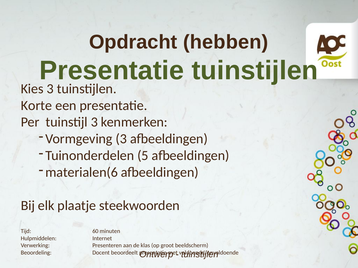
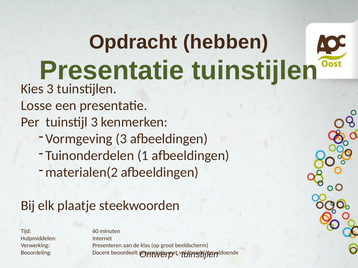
Korte: Korte -> Losse (36, 106)
5: 5 -> 1 (143, 156)
materialen(6: materialen(6 -> materialen(2 (82, 173)
